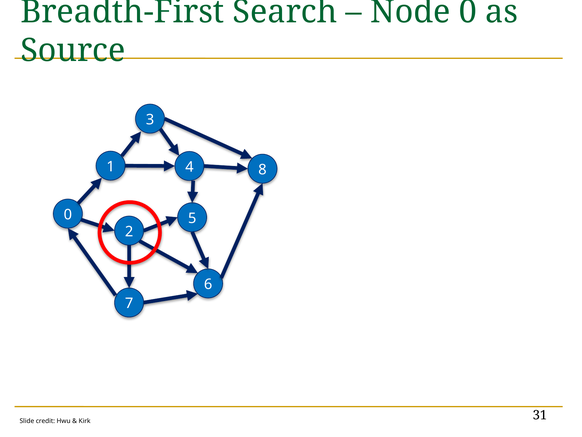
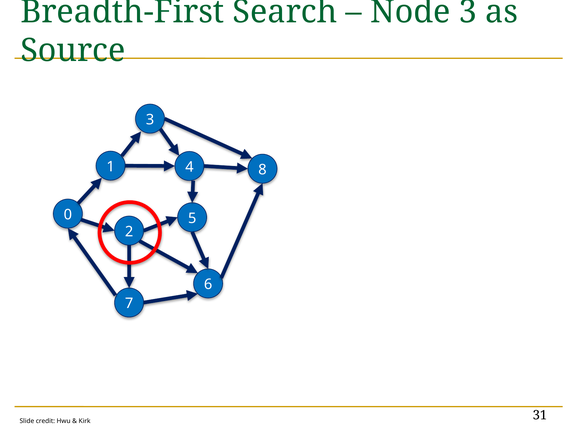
Node 0: 0 -> 3 (468, 12)
